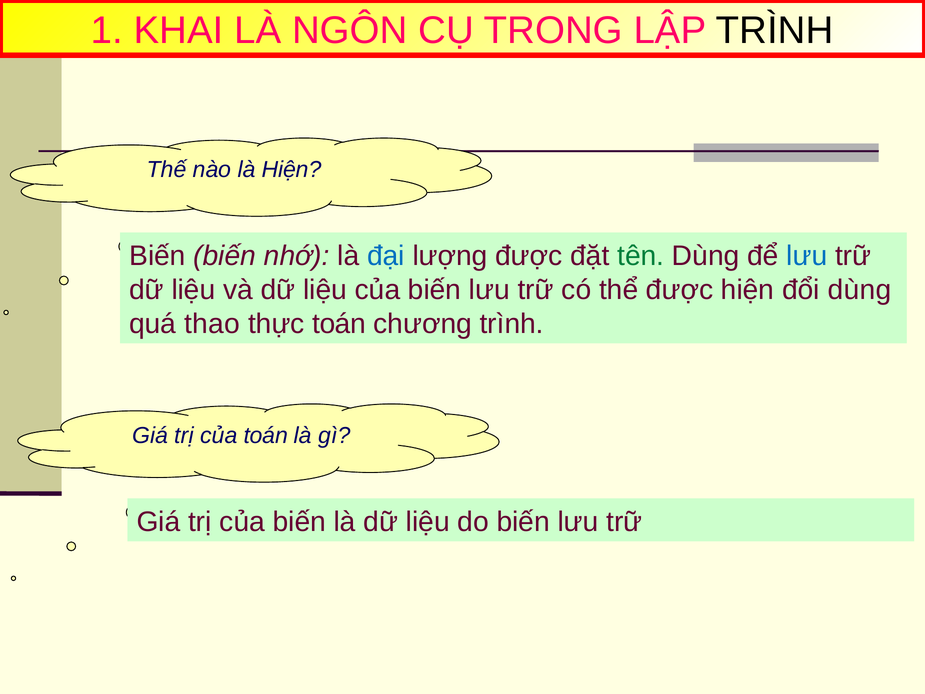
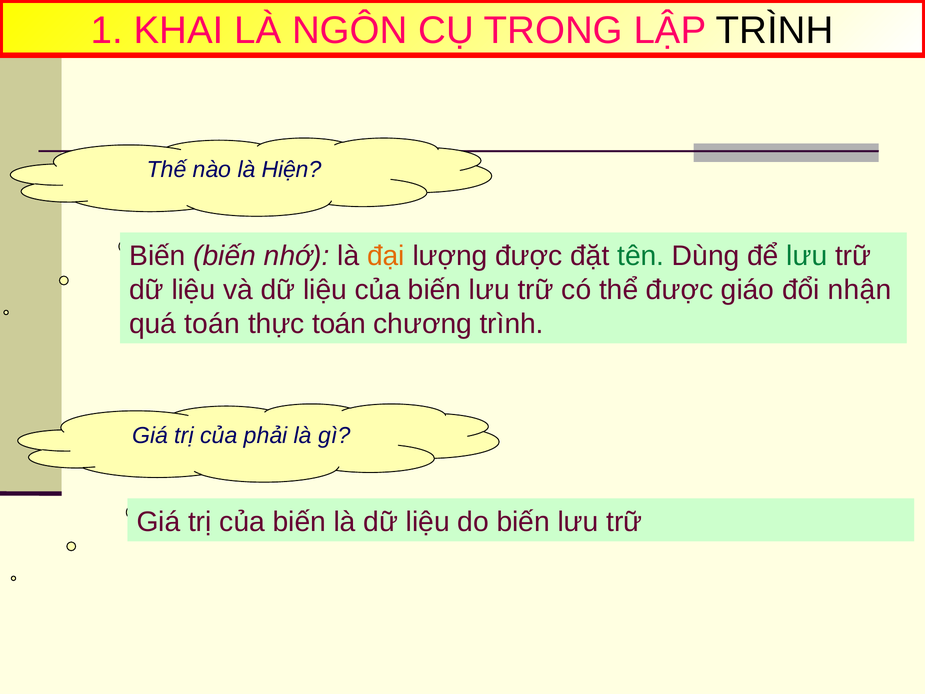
đại colour: blue -> orange (386, 256)
lưu colour: blue -> green (807, 256)
được hiện: hiện -> giáo (748, 290)
đổi dùng: dùng -> nhận (859, 290)
quá thao: thao -> toán (212, 324)
của toán: toán -> phải (266, 435)
